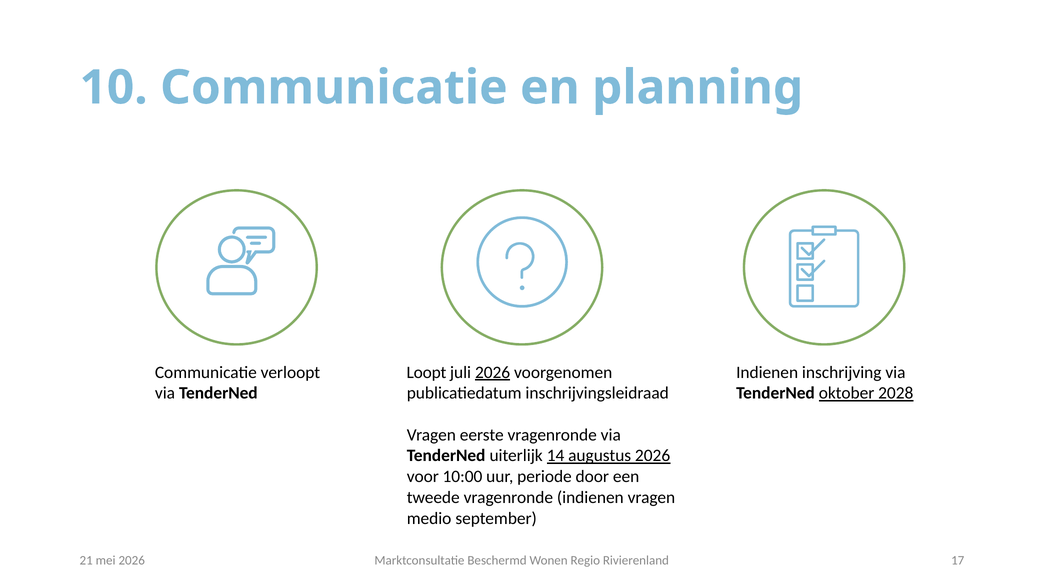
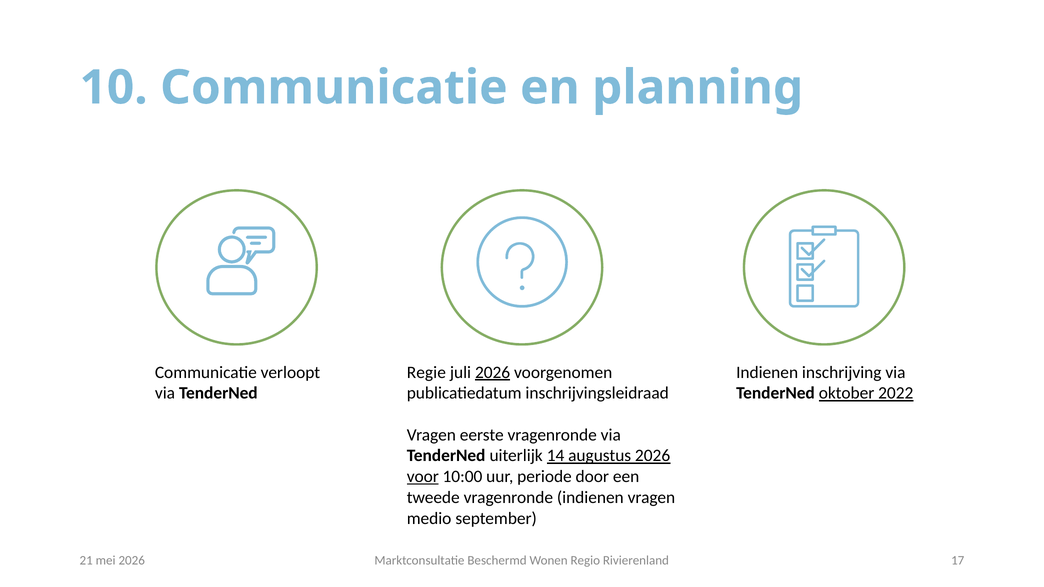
Loopt: Loopt -> Regie (426, 372)
2028: 2028 -> 2022 (896, 393)
voor underline: none -> present (423, 477)
